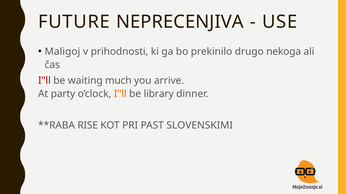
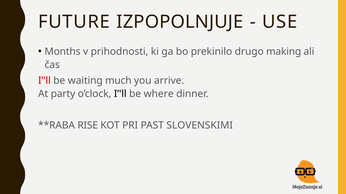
NEPRECENJIVA: NEPRECENJIVA -> IZPOPOLNJUJE (180, 22)
Maligoj: Maligoj -> Months (63, 52)
nekoga: nekoga -> making (284, 52)
I’'ll colour: orange -> black (120, 94)
library: library -> where (159, 94)
